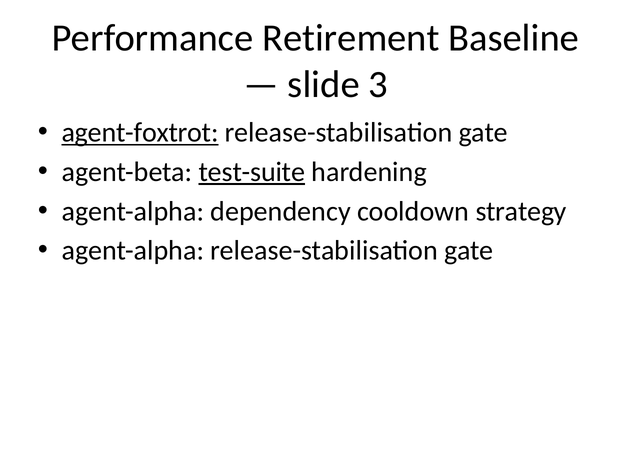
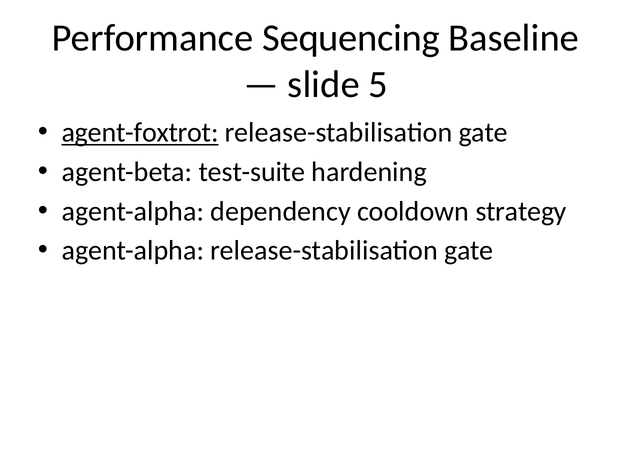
Retirement: Retirement -> Sequencing (351, 38)
3: 3 -> 5 (378, 84)
test-suite underline: present -> none (252, 172)
